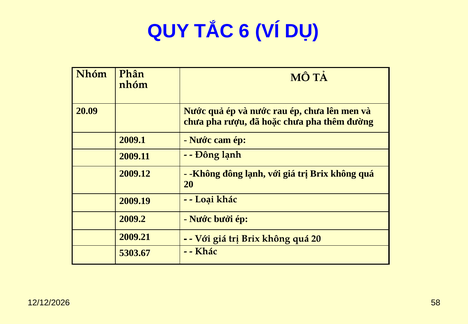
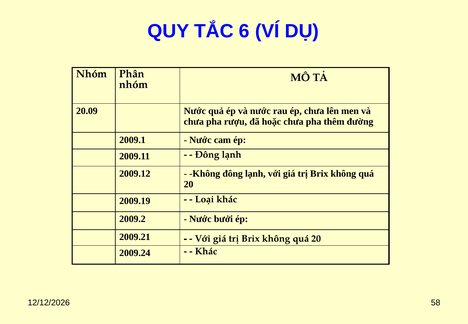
5303.67: 5303.67 -> 2009.24 (135, 253)
